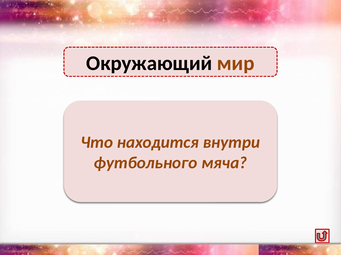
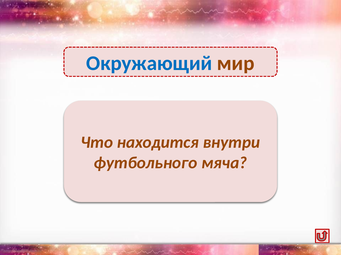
Окружающий colour: black -> blue (149, 63)
